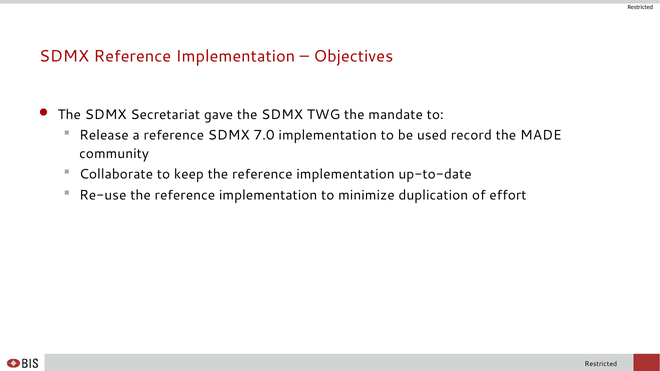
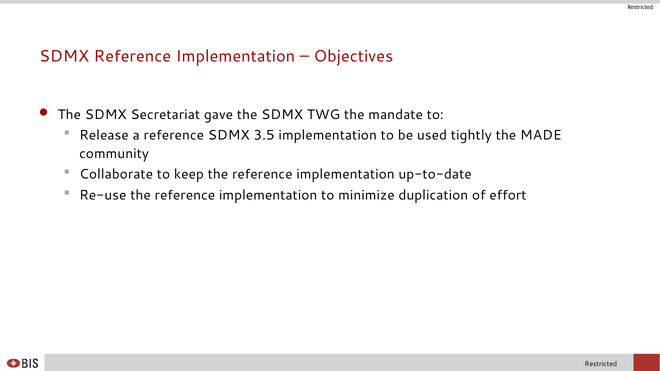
7.0: 7.0 -> 3.5 (264, 136)
record: record -> tightly (471, 136)
